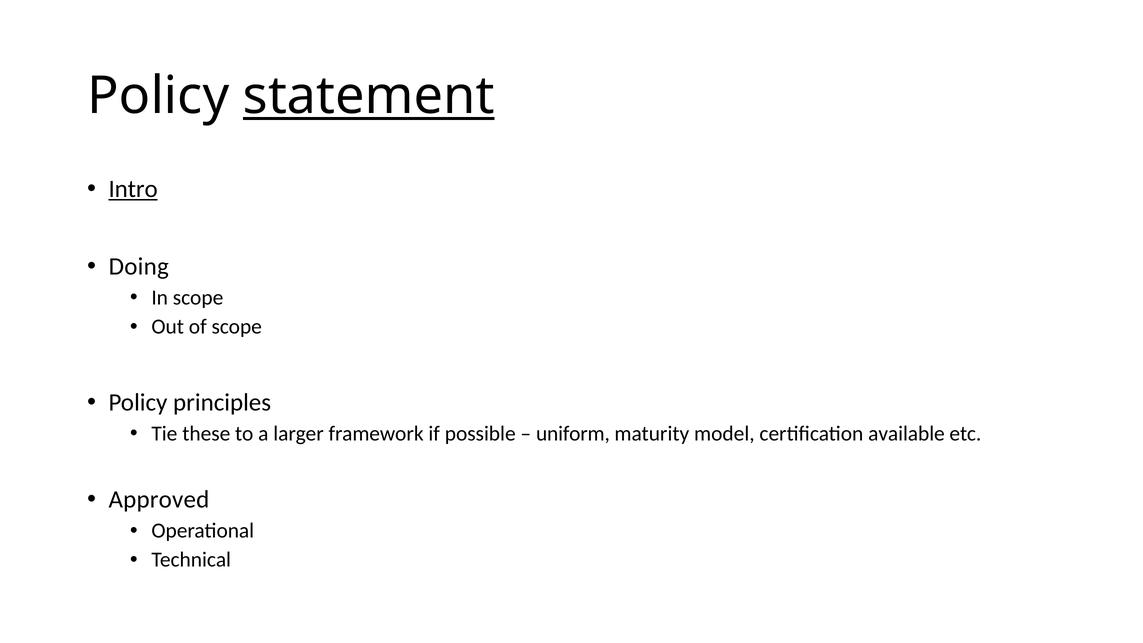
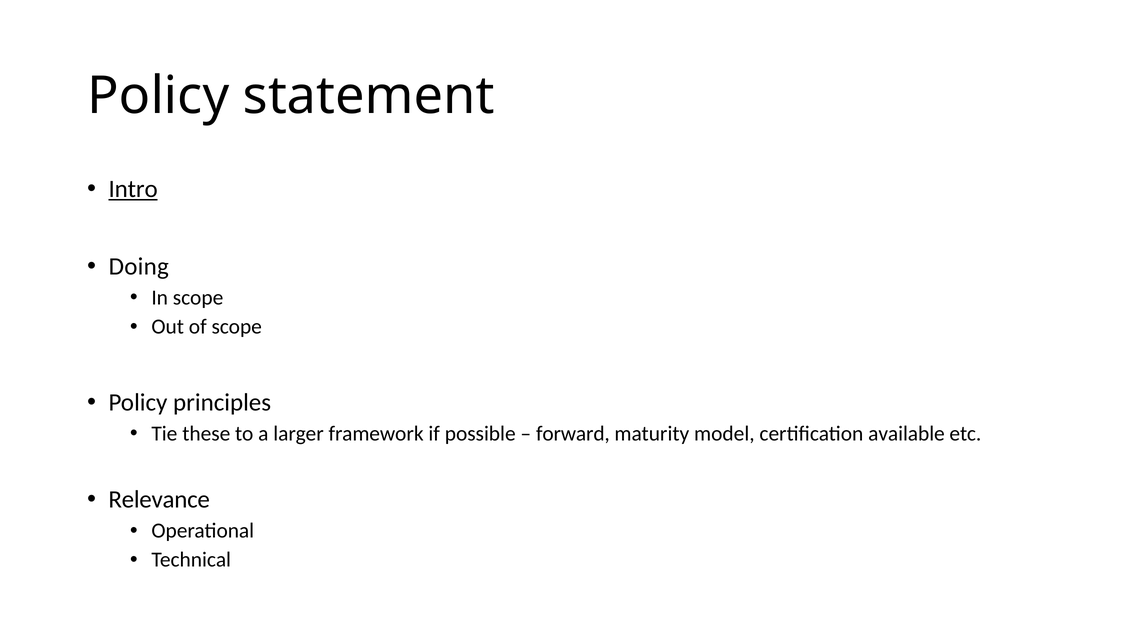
statement underline: present -> none (369, 96)
uniform: uniform -> forward (573, 434)
Approved: Approved -> Relevance (159, 500)
